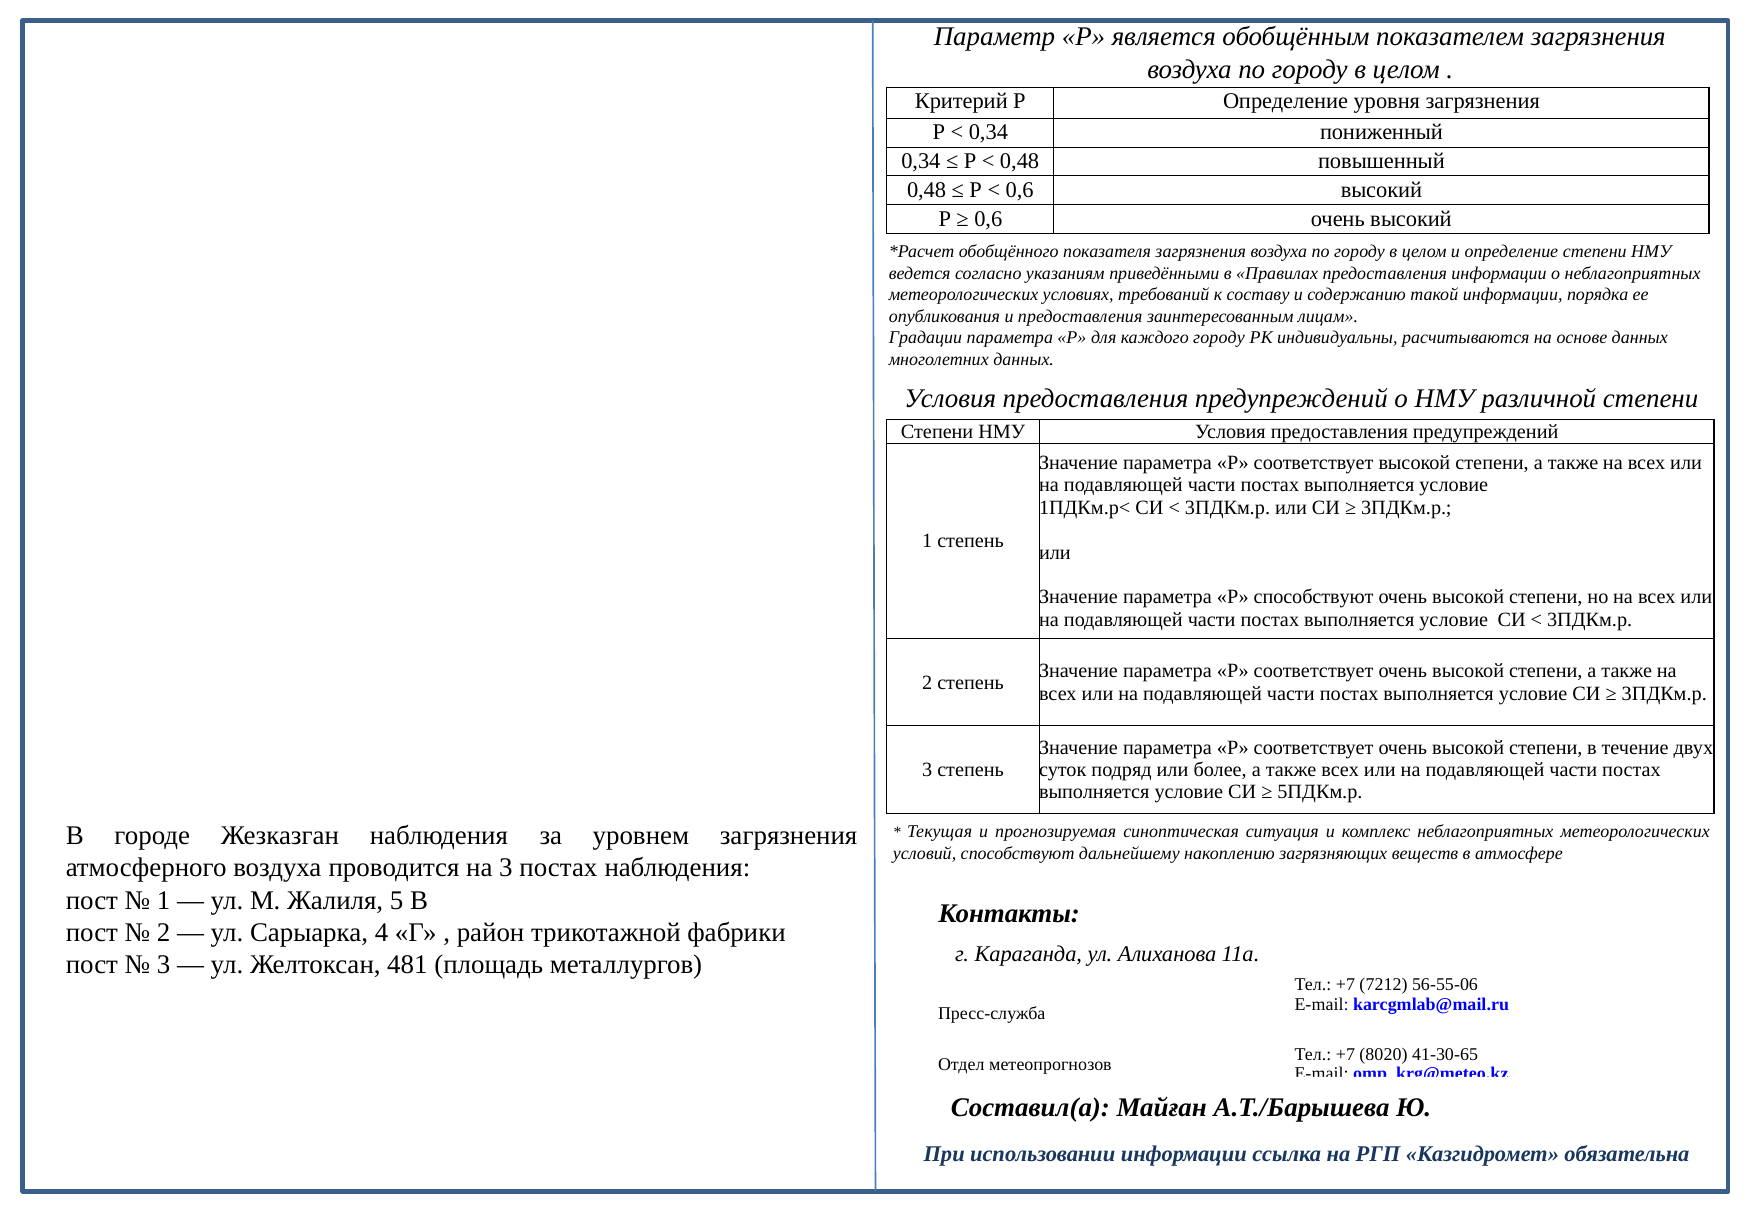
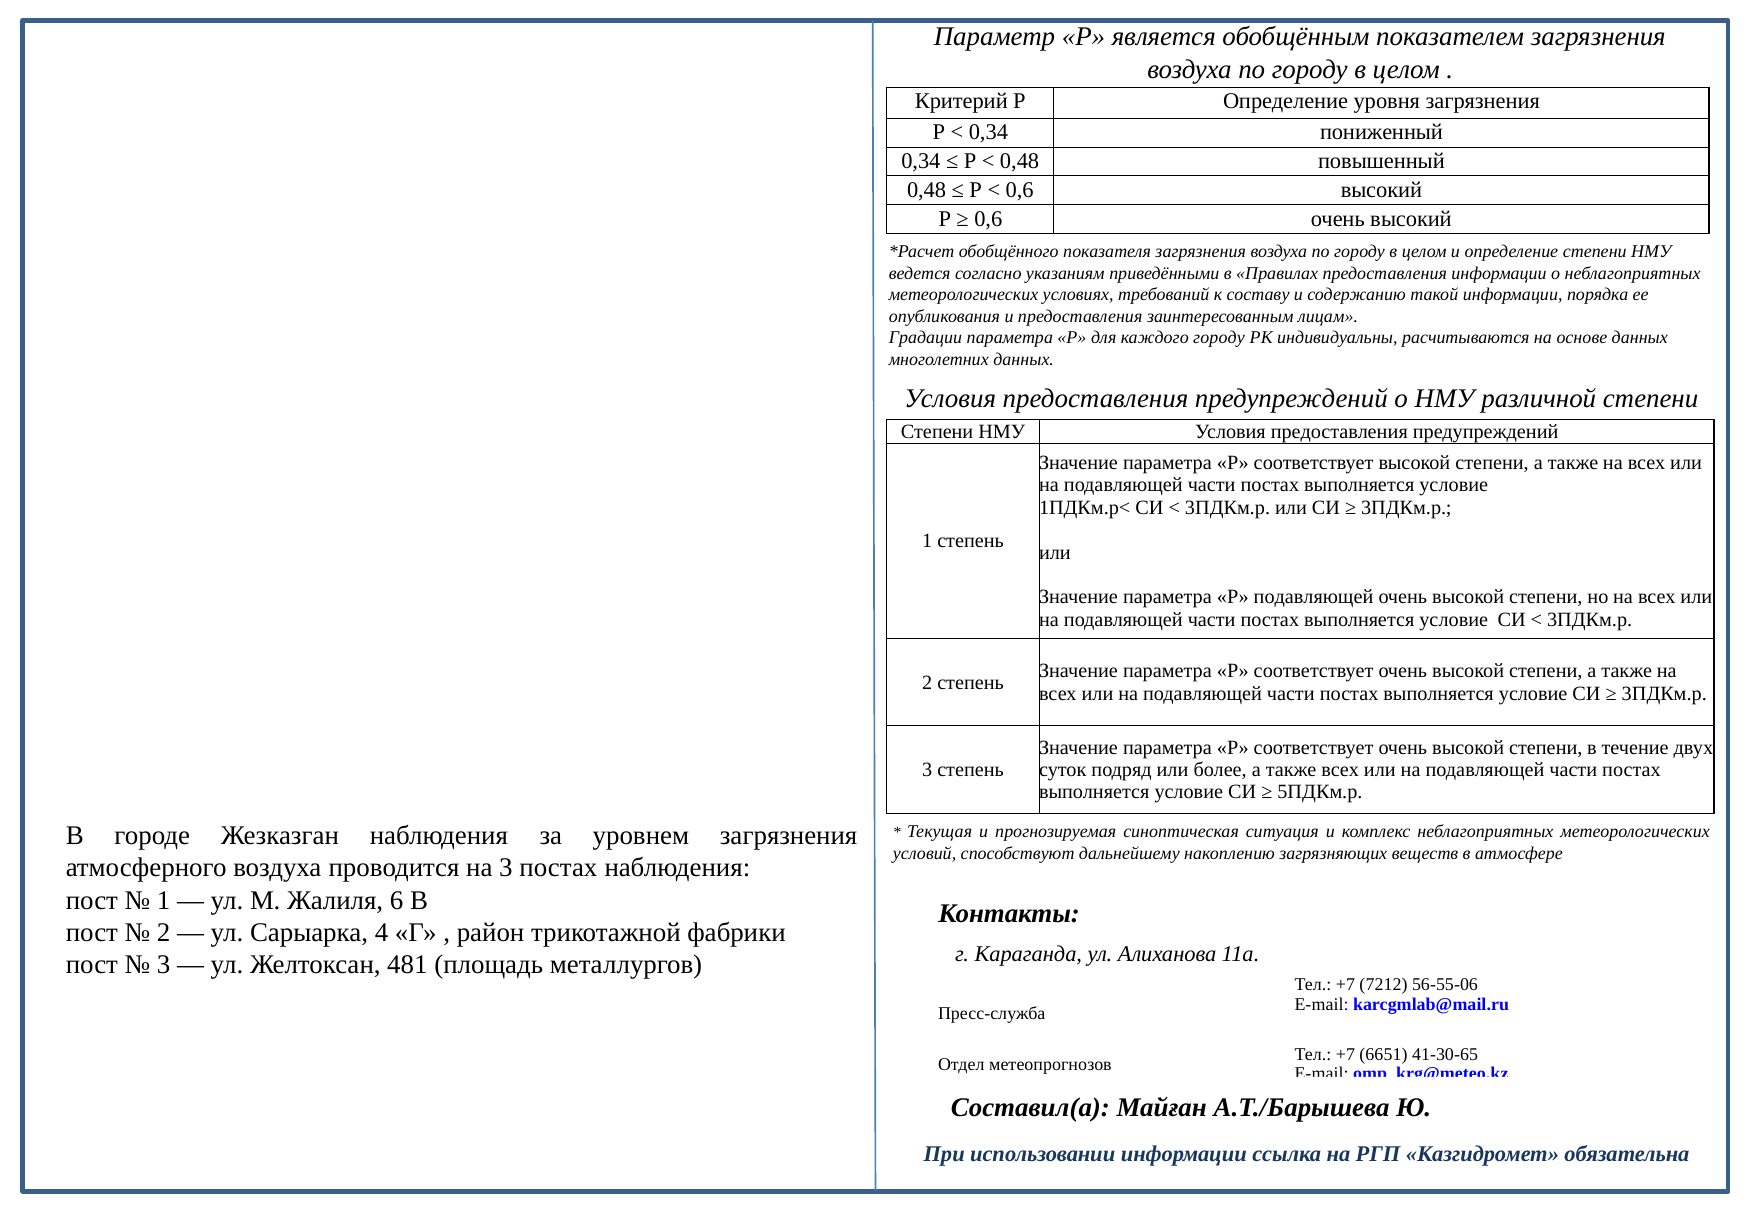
Р способствуют: способствуют -> подавляющей (1314, 597)
5: 5 -> 6 (397, 900)
8020: 8020 -> 6651 (1384, 1054)
